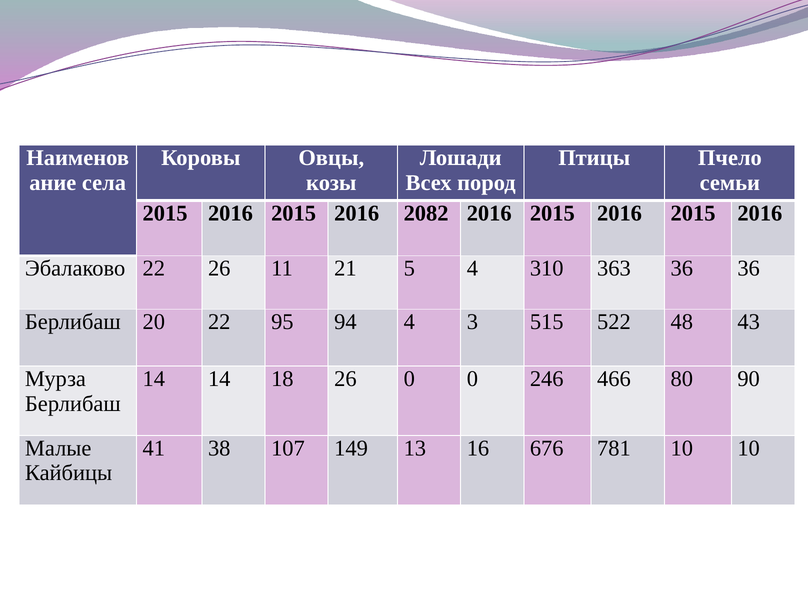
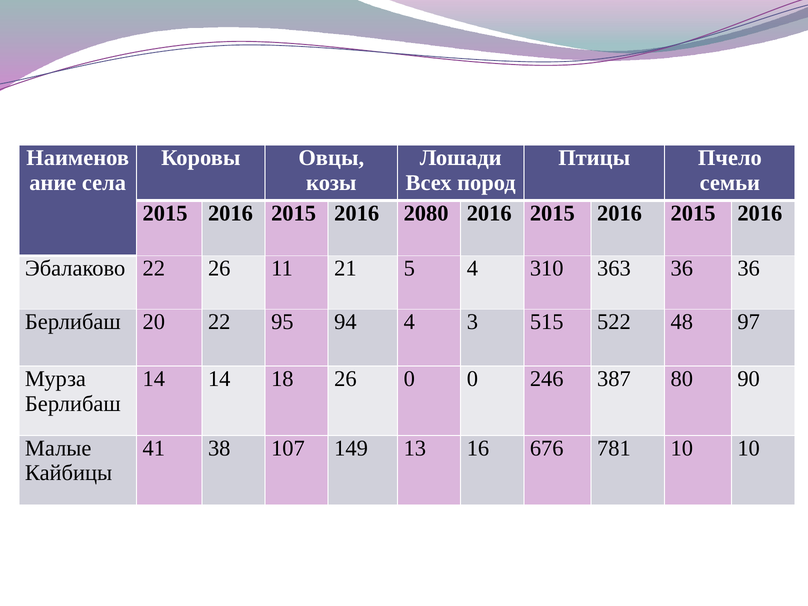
2082: 2082 -> 2080 (426, 213)
43: 43 -> 97 (749, 322)
466: 466 -> 387 (614, 379)
